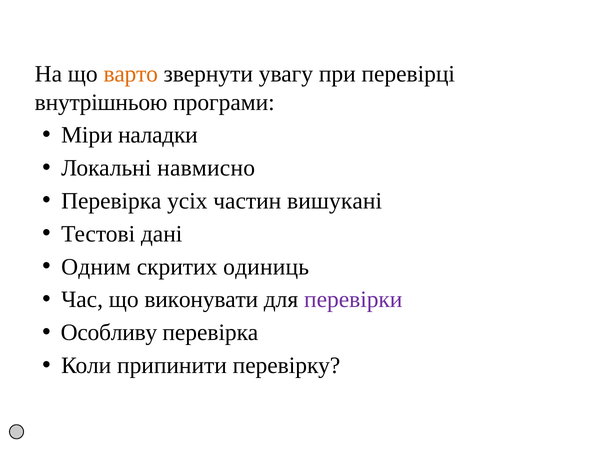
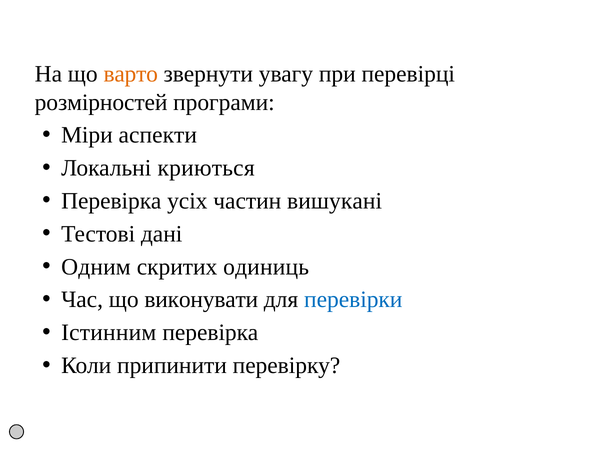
внутрішньою: внутрішньою -> розмірностей (101, 102)
наладки: наладки -> аспекти (158, 135)
навмисно: навмисно -> криються (206, 168)
перевірки colour: purple -> blue (353, 300)
Особливу: Особливу -> Істинним (109, 333)
